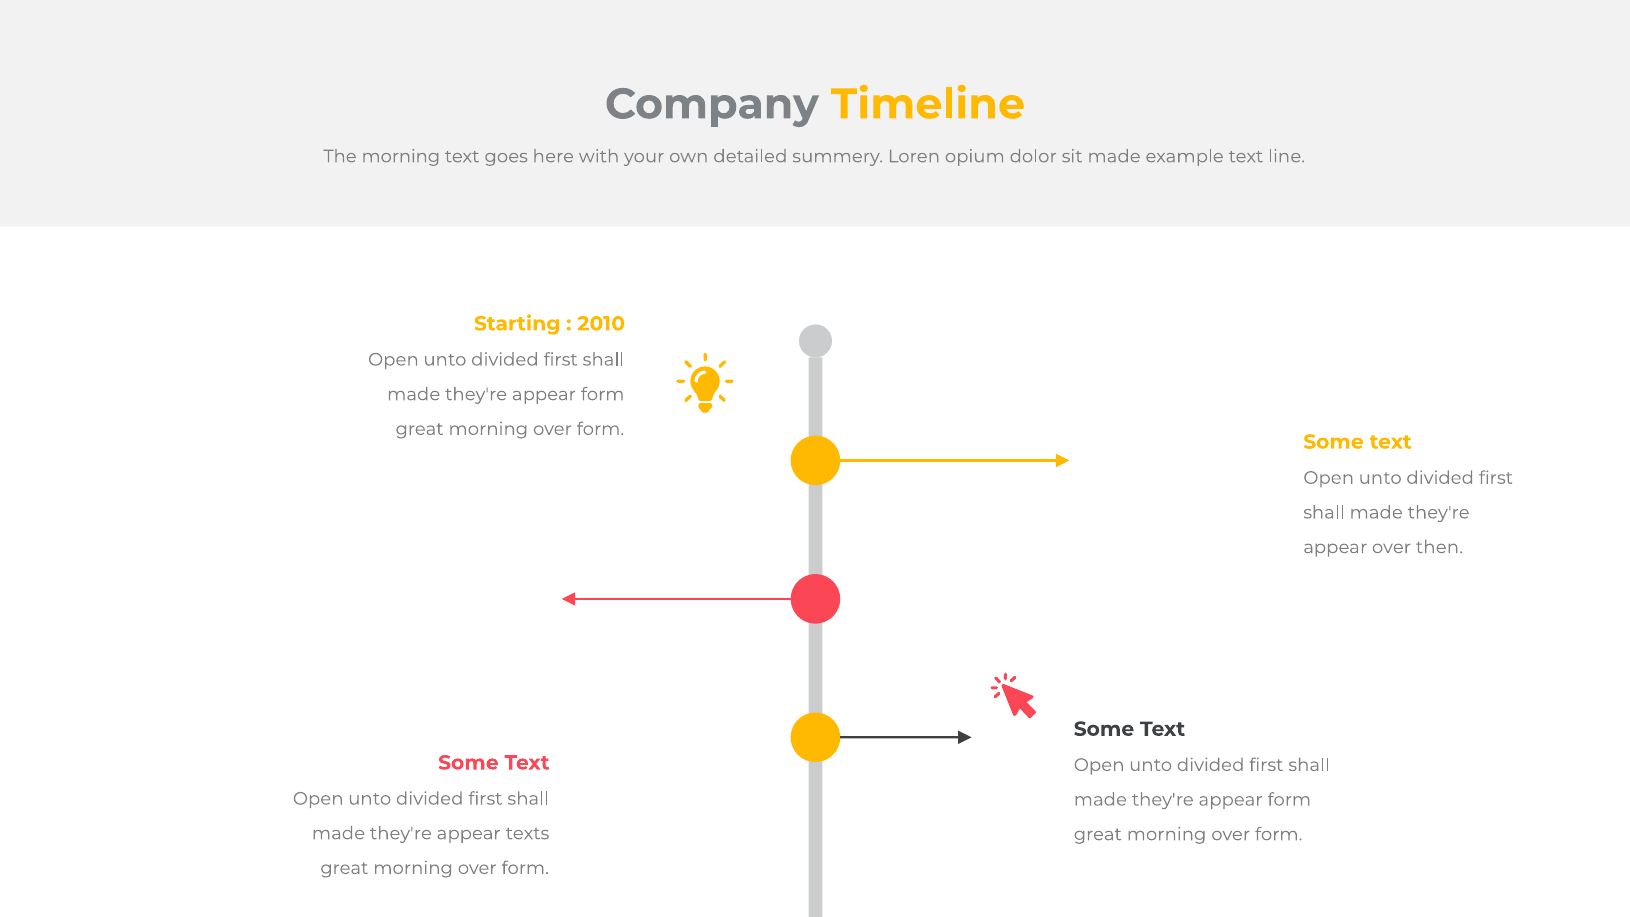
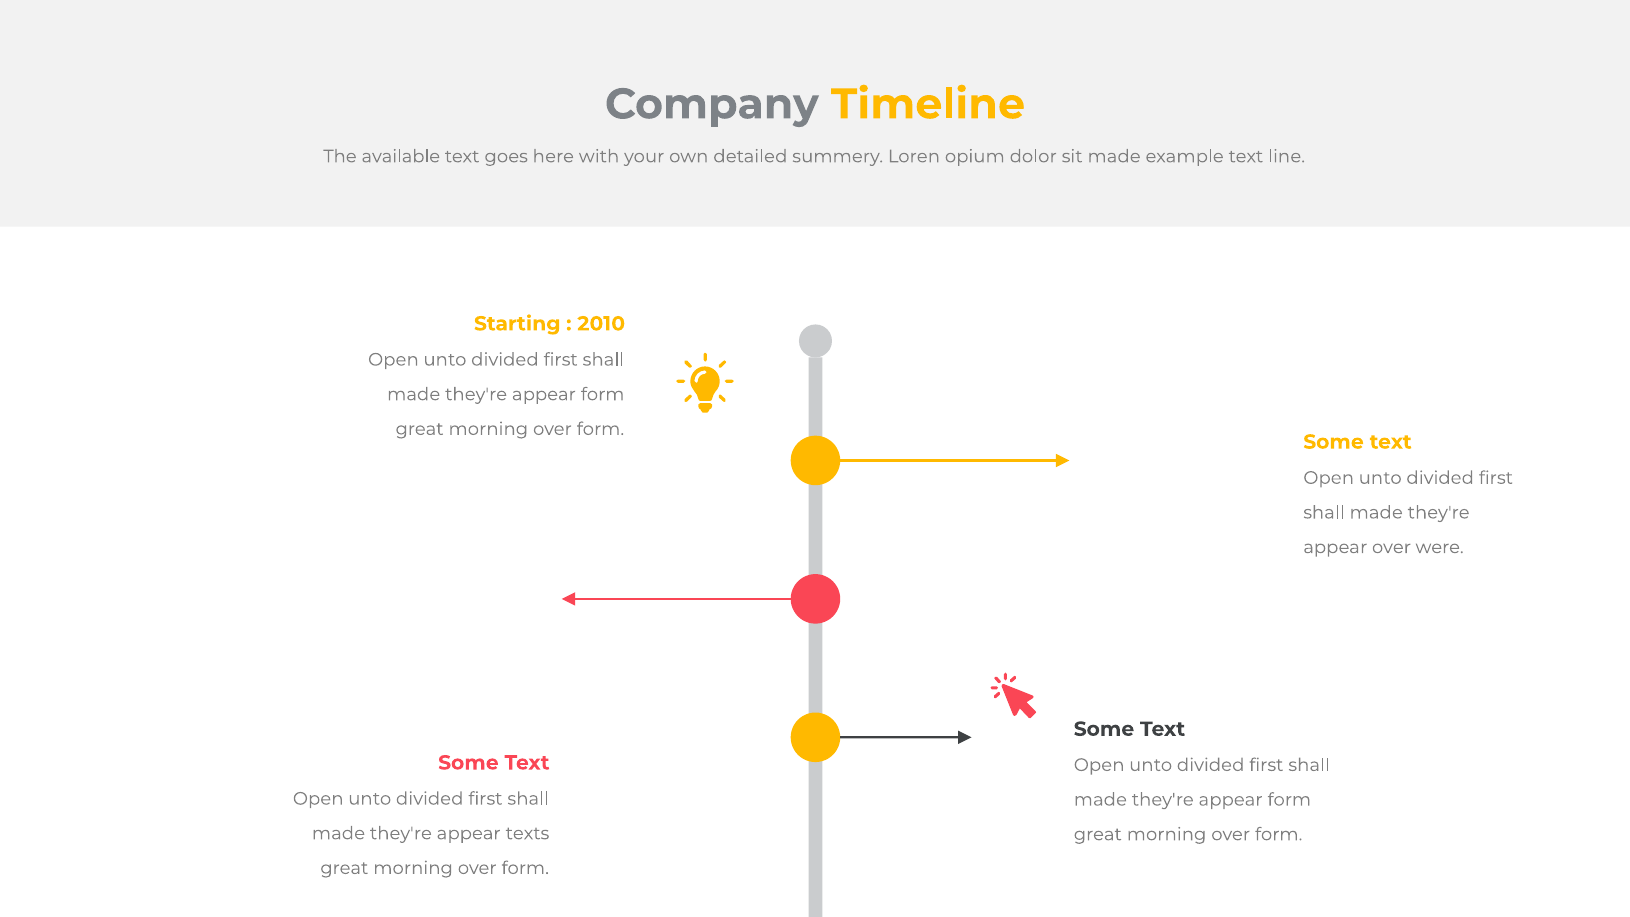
The morning: morning -> available (401, 156)
then: then -> were (1440, 547)
